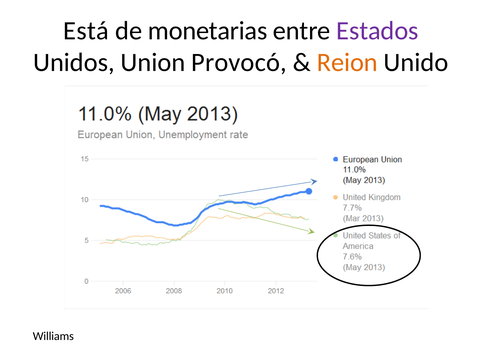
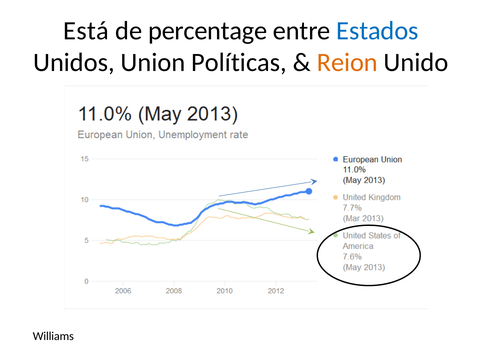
monetarias: monetarias -> percentage (208, 31)
Estados colour: purple -> blue (377, 31)
Provocó: Provocó -> Políticas (239, 62)
